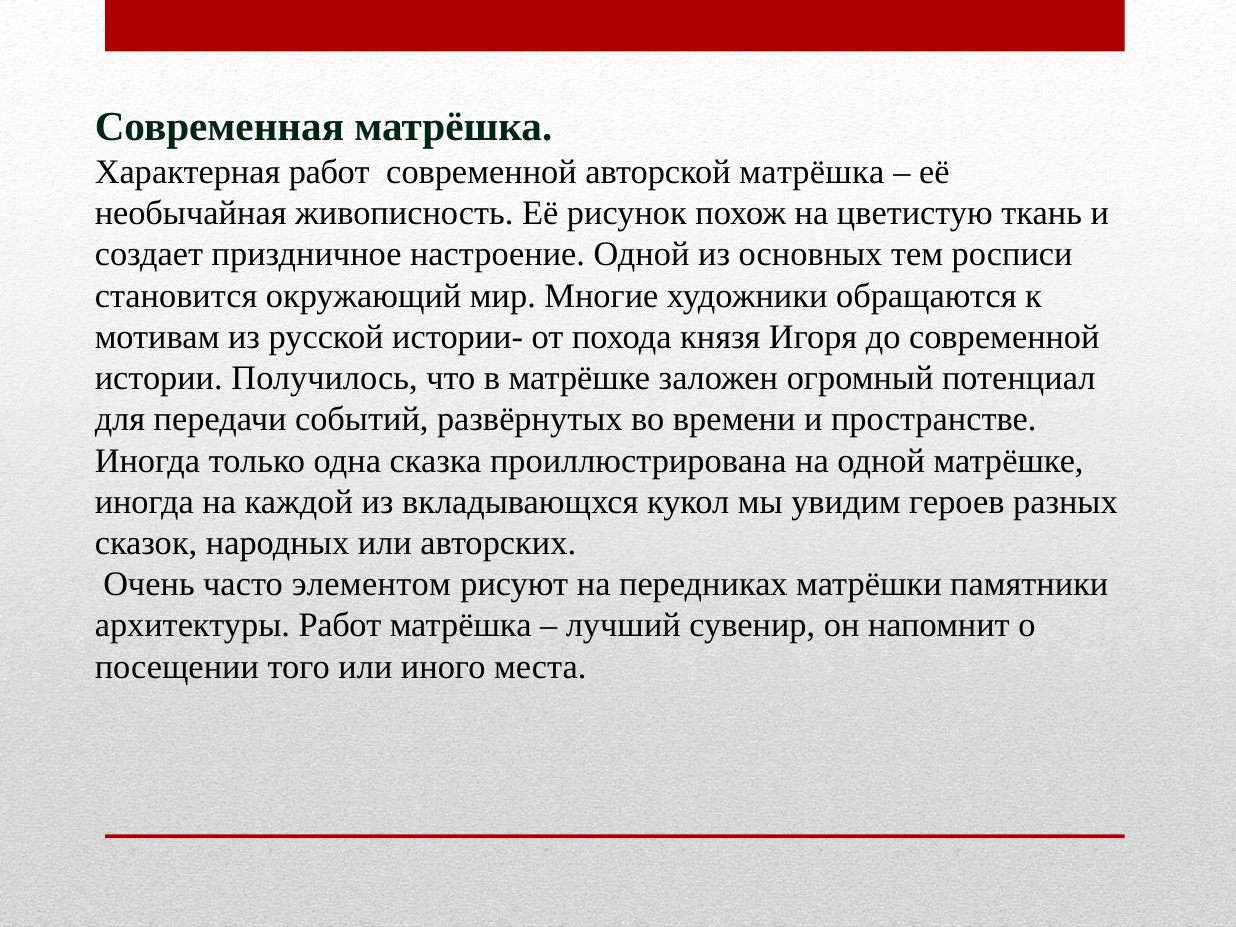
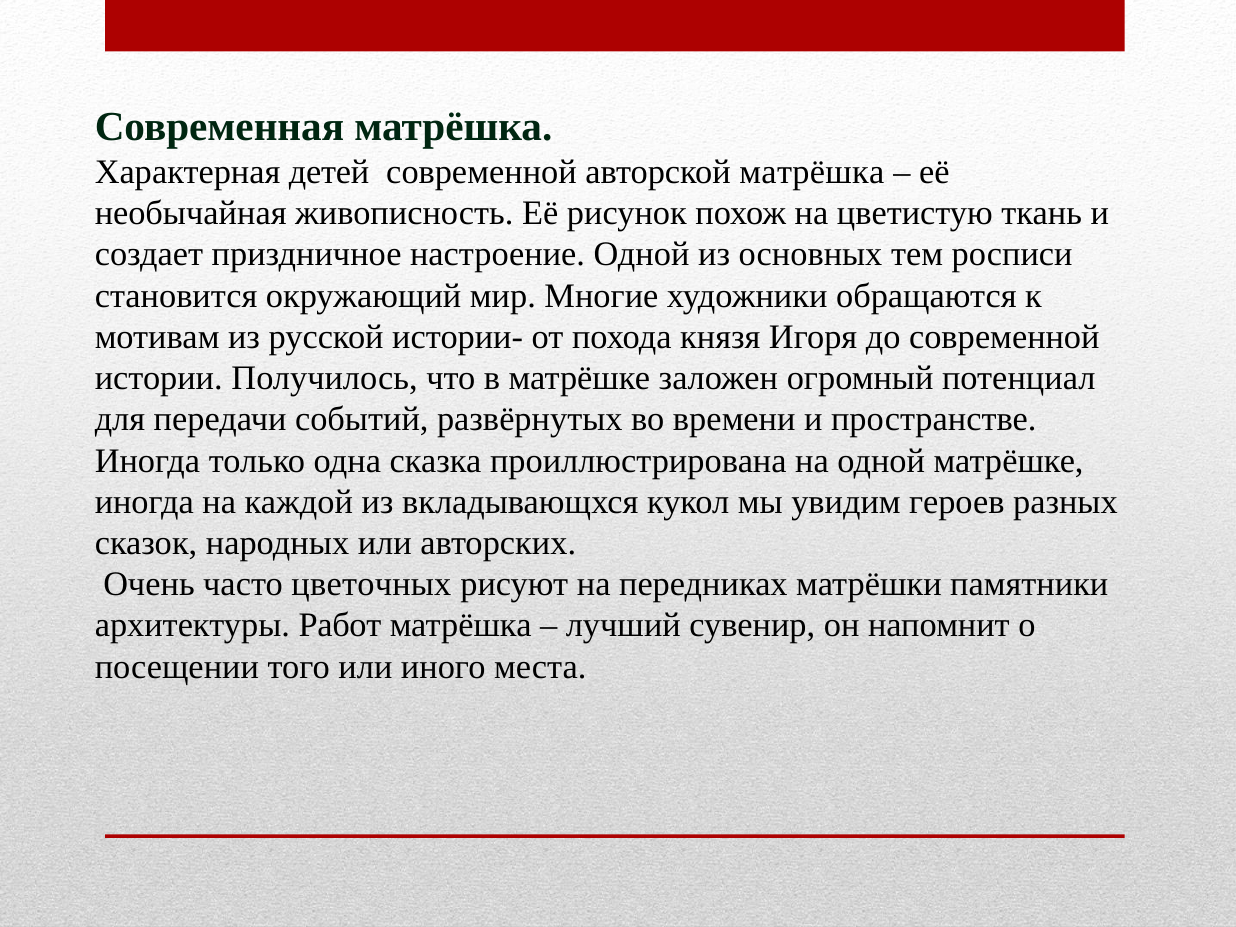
Характерная работ: работ -> детей (329, 172)
элементом: элементом -> цветочных (371, 584)
